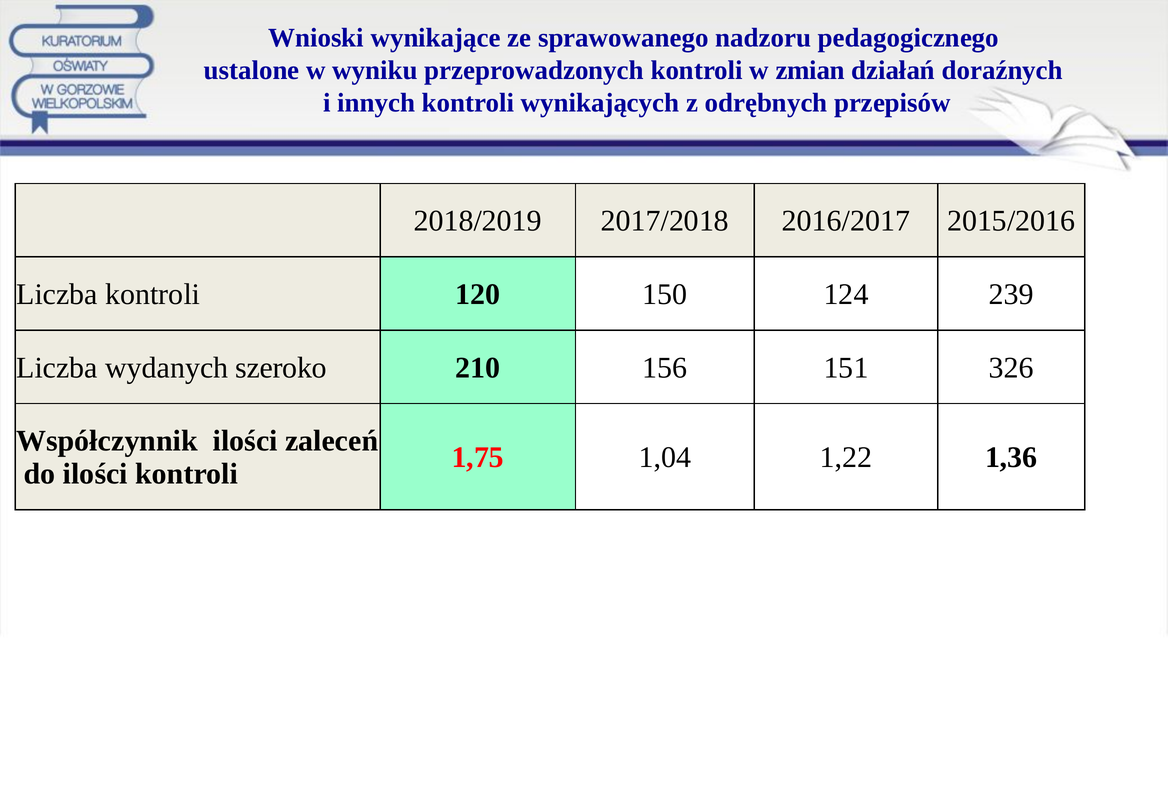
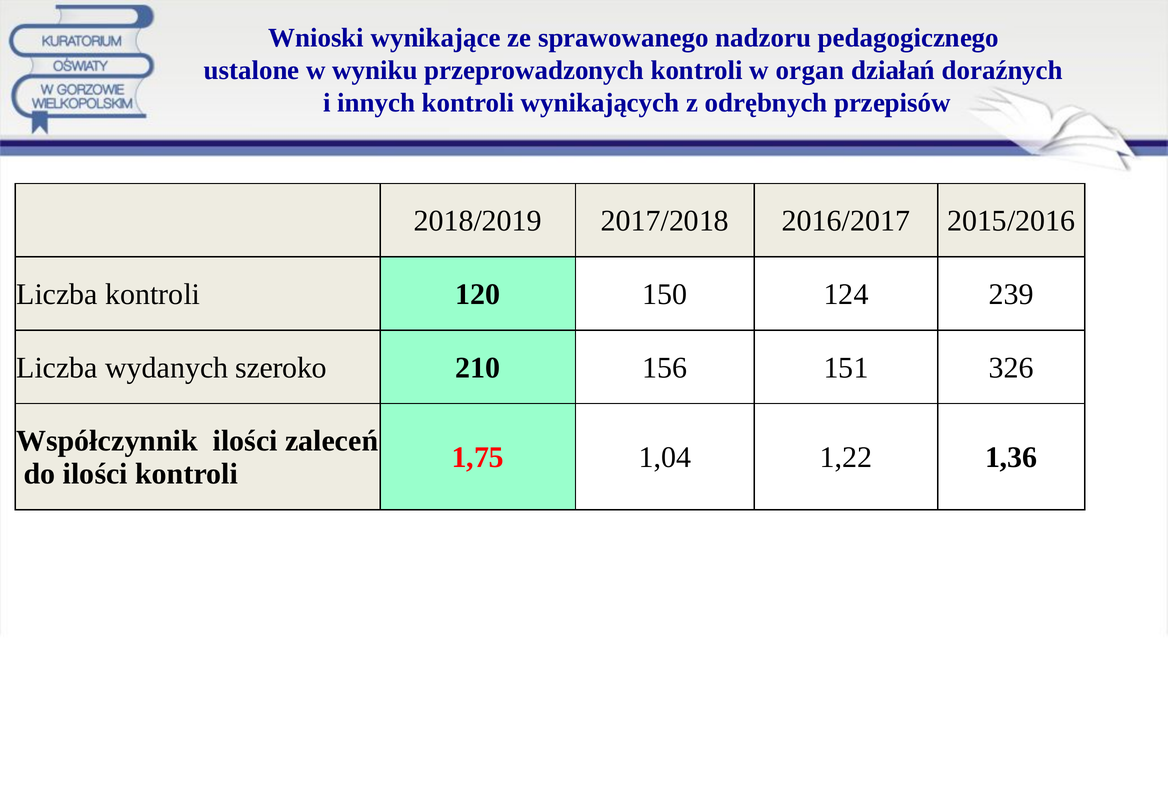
zmian: zmian -> organ (810, 70)
